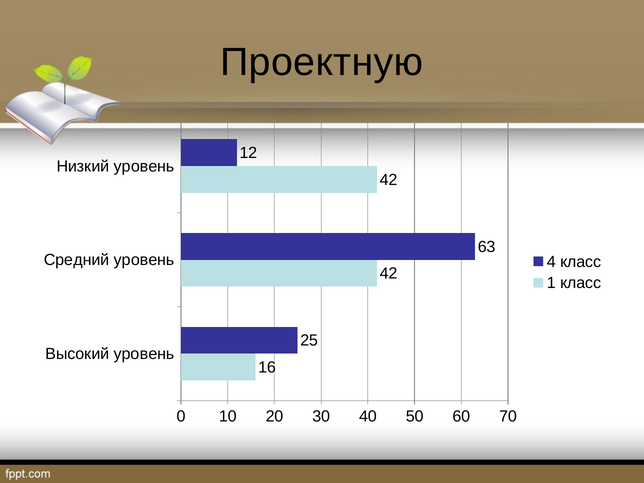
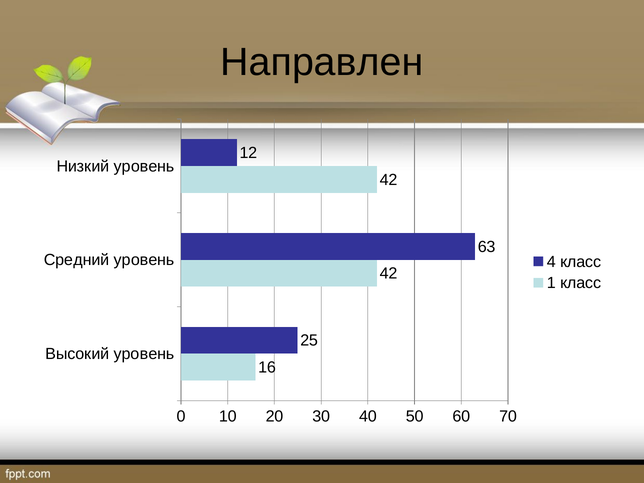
Проектную: Проектную -> Направлен (322, 62)
